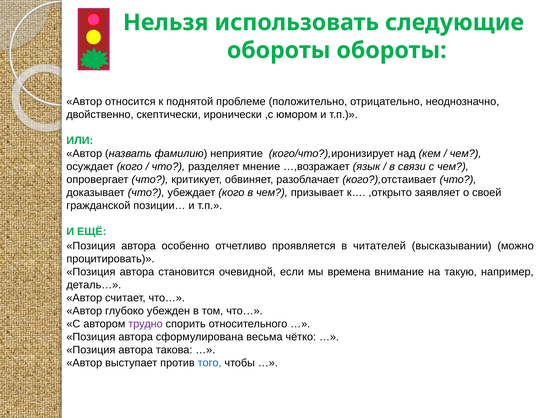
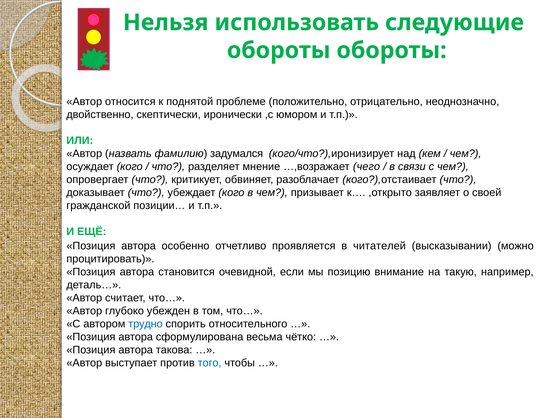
неприятие: неприятие -> задумался (237, 153)
язык: язык -> чего (366, 166)
времена: времена -> позицию (349, 272)
трудно colour: purple -> blue (145, 324)
